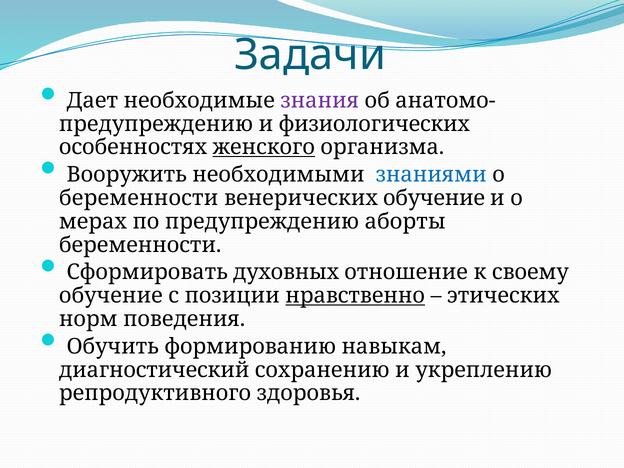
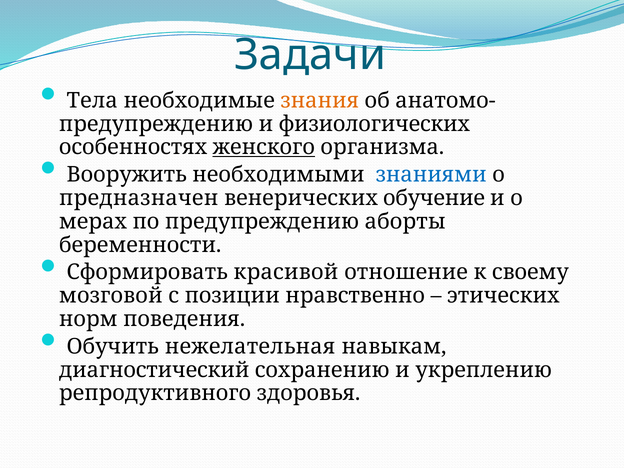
Дает: Дает -> Тела (92, 101)
знания colour: purple -> orange (320, 101)
беременности: беременности -> предназначен (139, 198)
духовных: духовных -> красивой (286, 272)
обучение: обучение -> мозговой (111, 296)
нравственно underline: present -> none (355, 296)
формированию: формированию -> нежелательная (250, 346)
